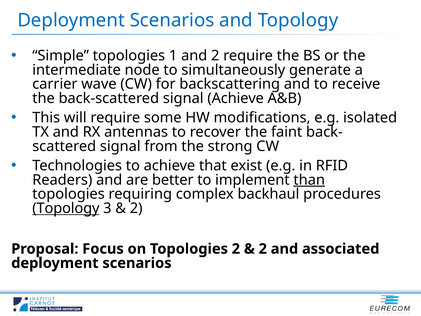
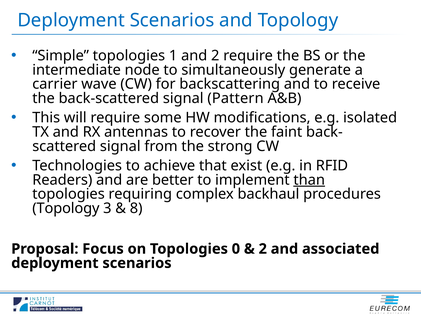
signal Achieve: Achieve -> Pattern (235, 98)
Topology underline: present -> none (66, 208)
2: 2 -> 8 (136, 208)
Topologies 2: 2 -> 0 (236, 249)
